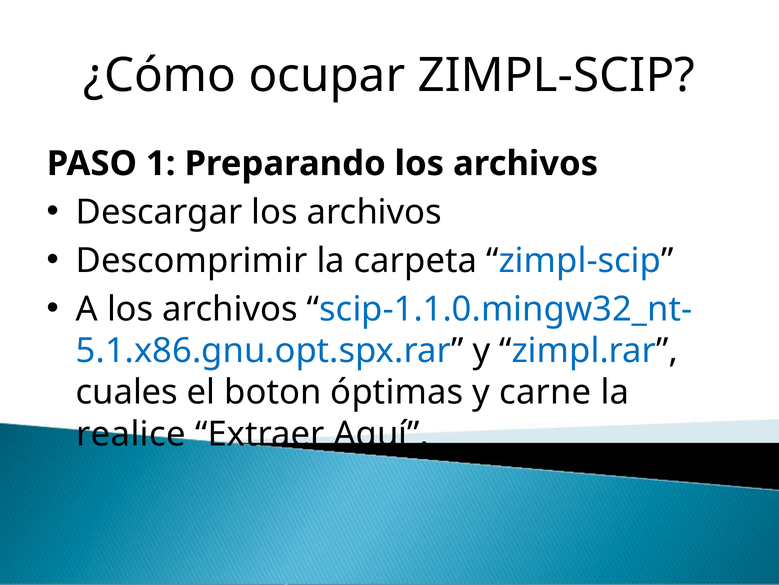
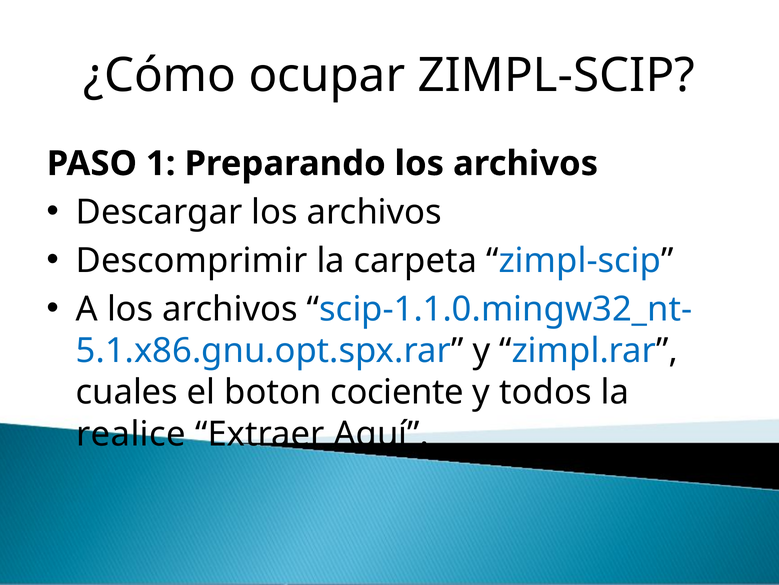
óptimas: óptimas -> cociente (397, 392)
carne: carne -> todos (545, 392)
